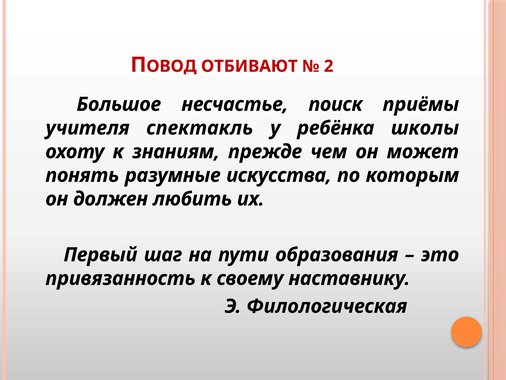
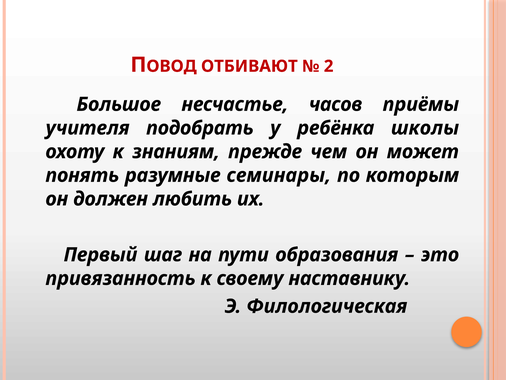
поиск: поиск -> часов (336, 104)
спектакль: спектакль -> подобрать (200, 128)
искусства: искусства -> семинары (279, 175)
